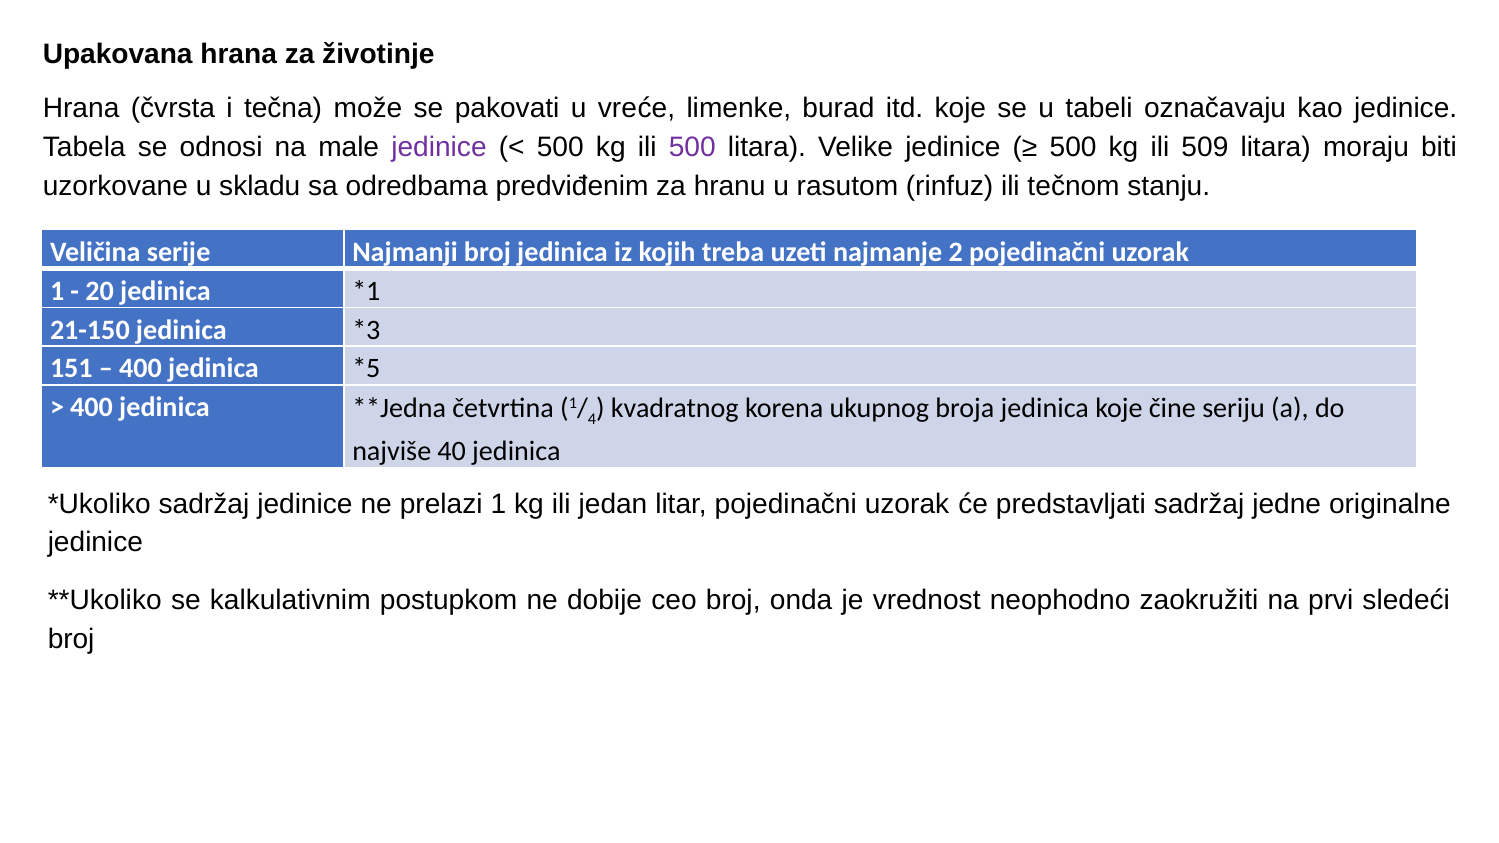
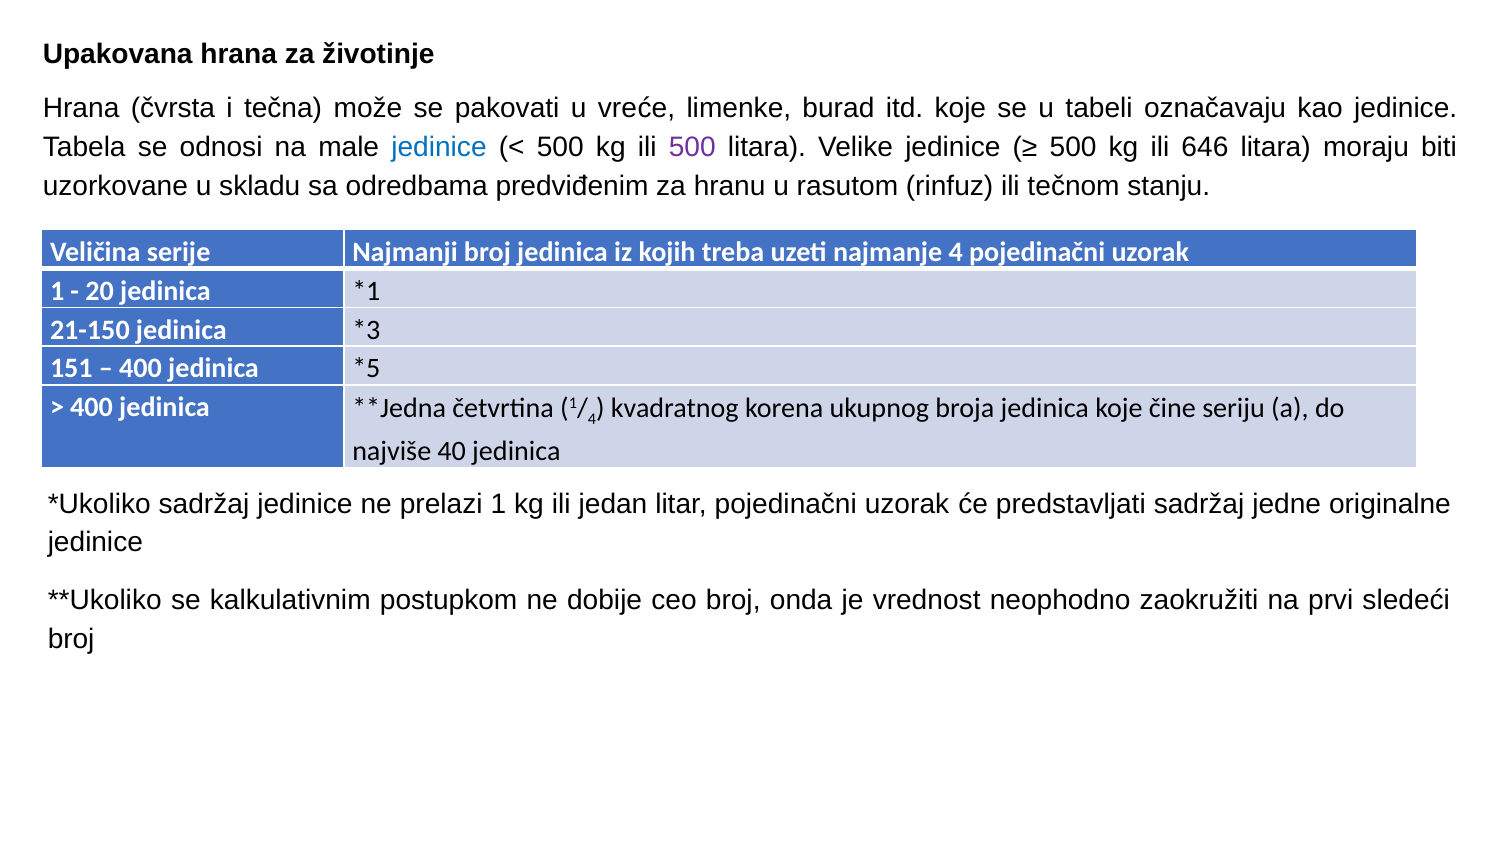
jedinice colour: purple -> blue (439, 147)
509: 509 -> 646 (1205, 147)
najmanje 2: 2 -> 4 (956, 252)
